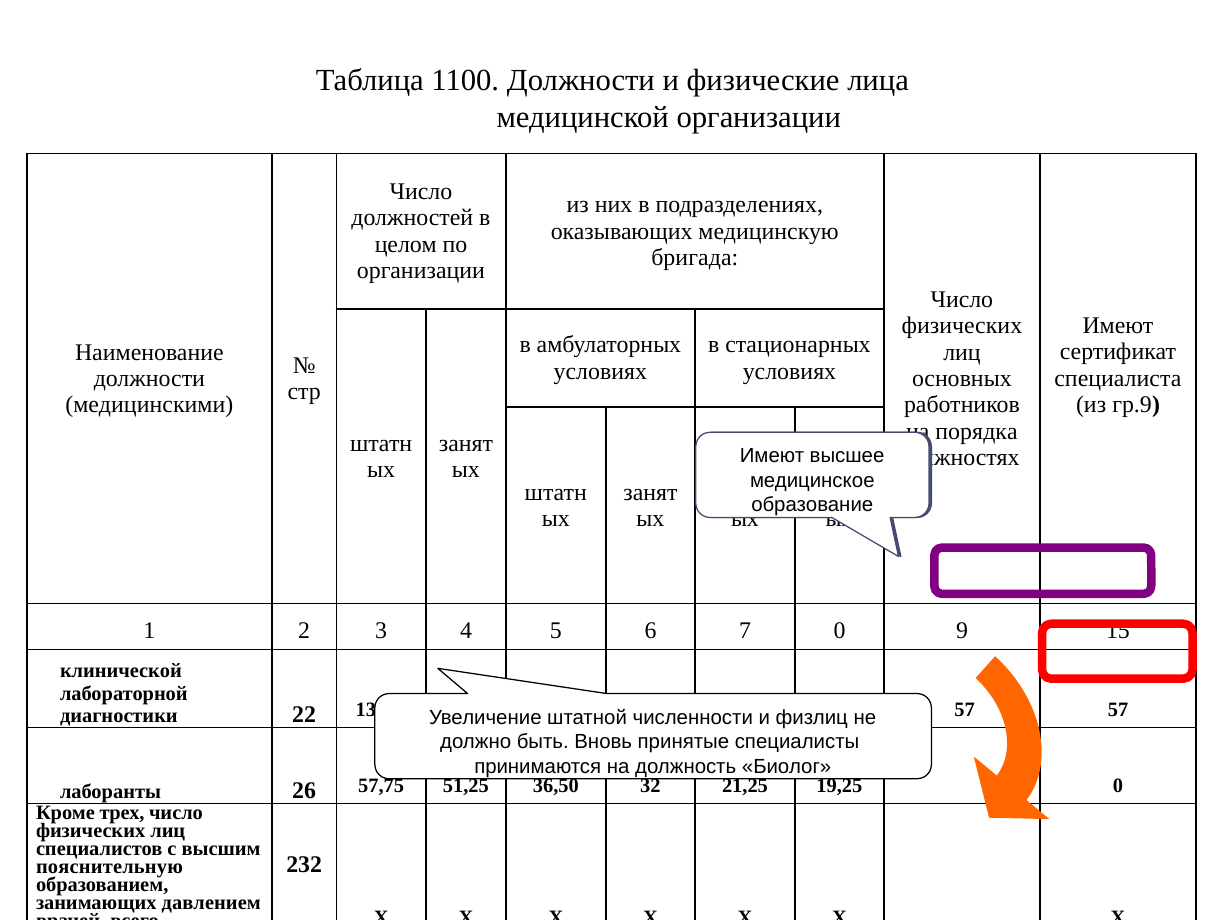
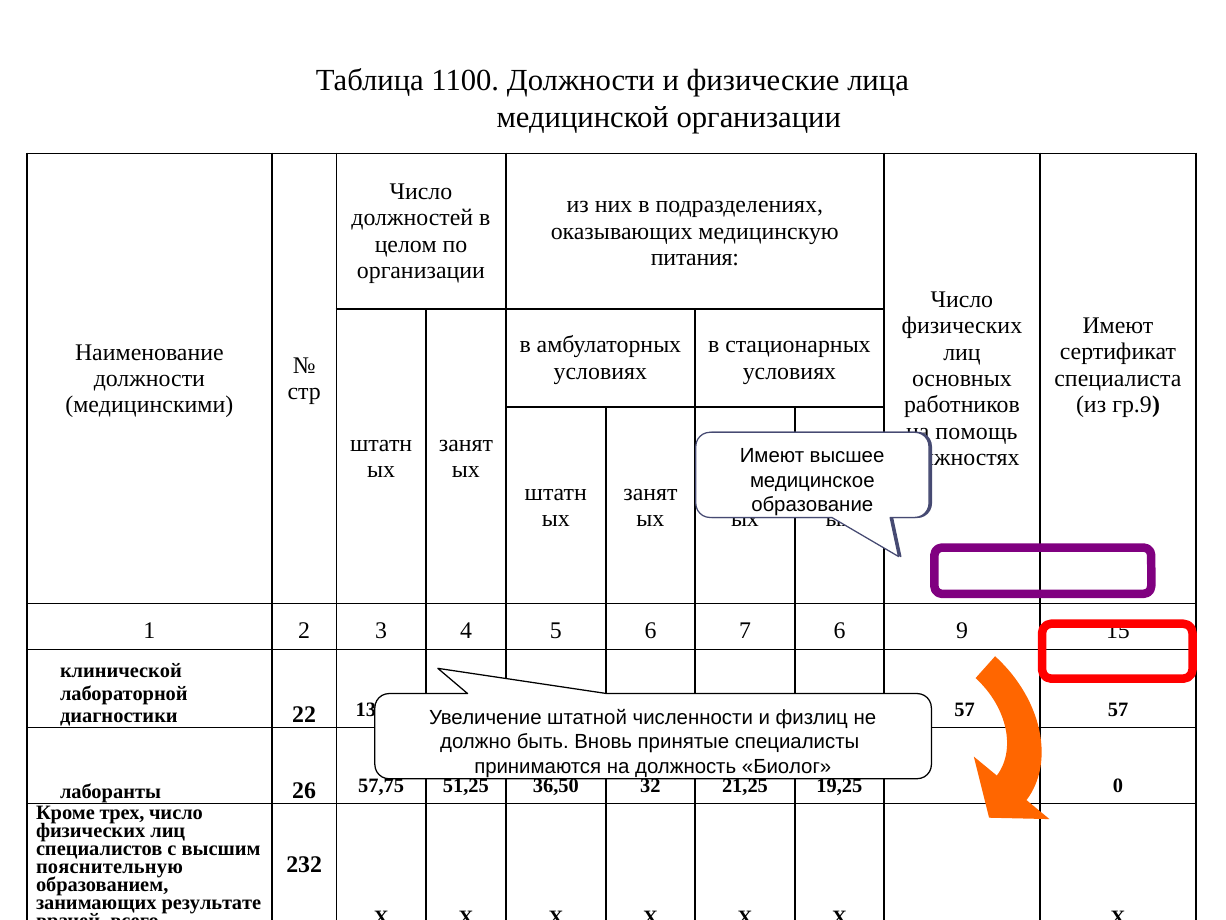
бригада: бригада -> питания (695, 257)
порядка: порядка -> помощь (976, 431)
7 0: 0 -> 6 (840, 630)
давлением: давлением -> результате (211, 902)
